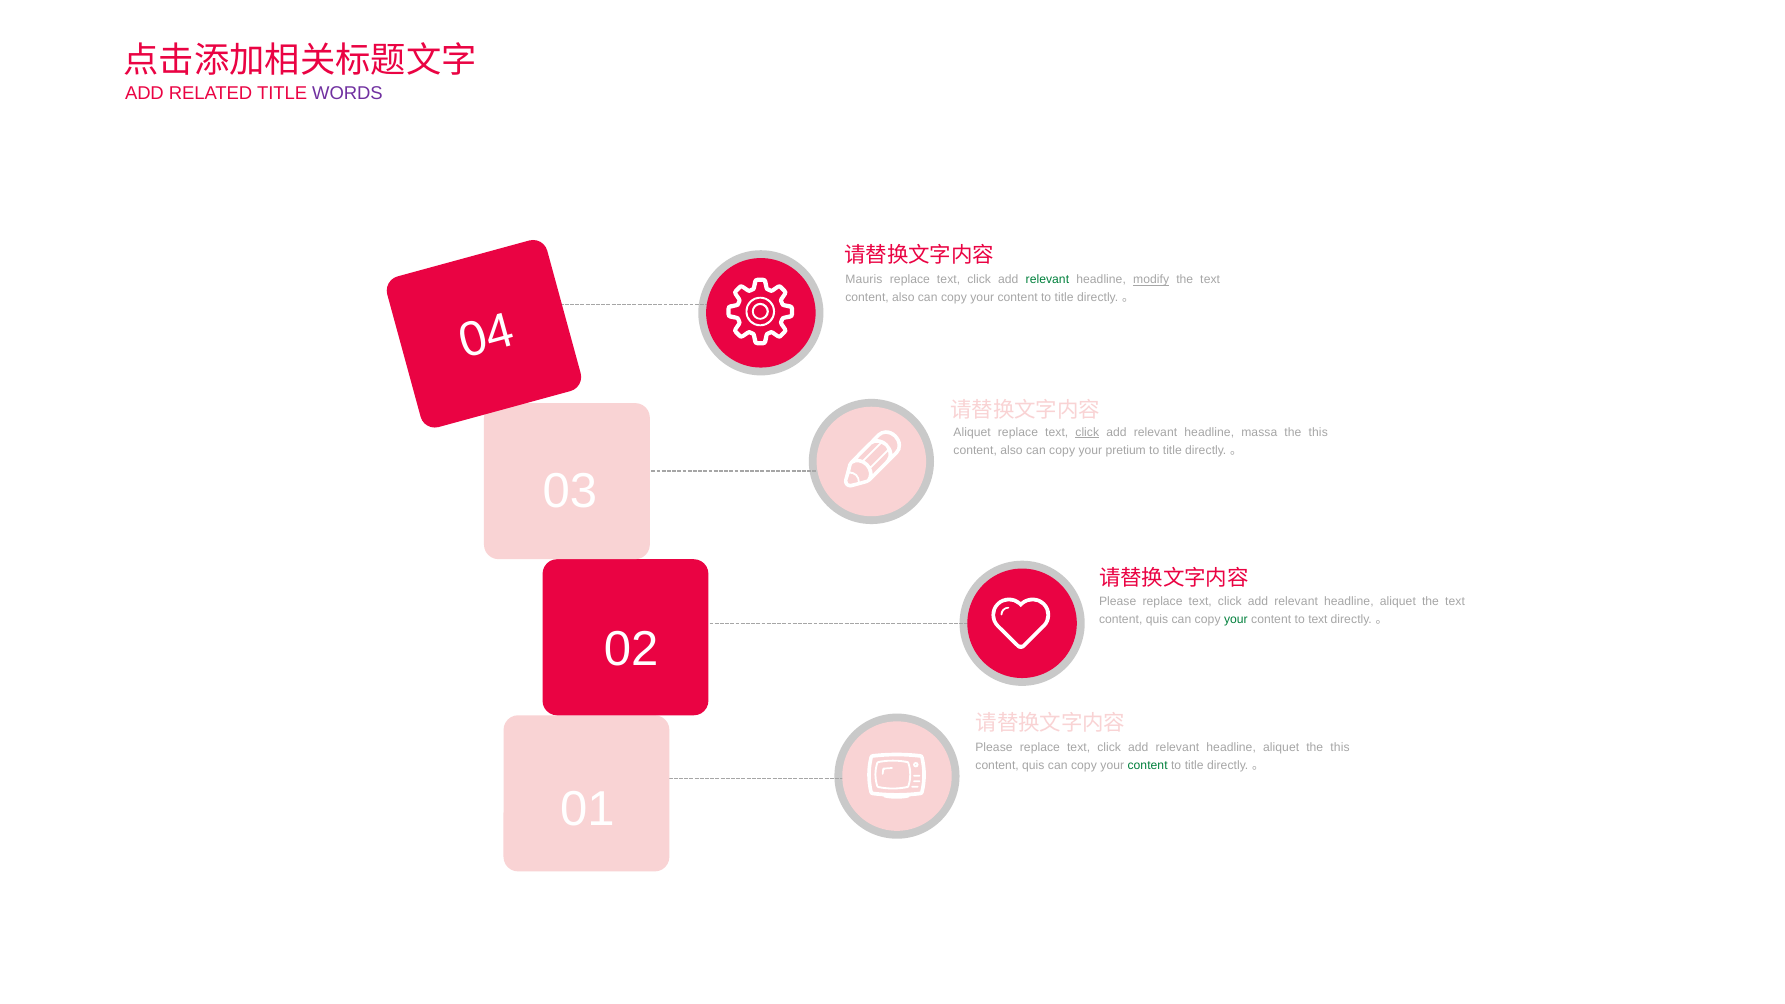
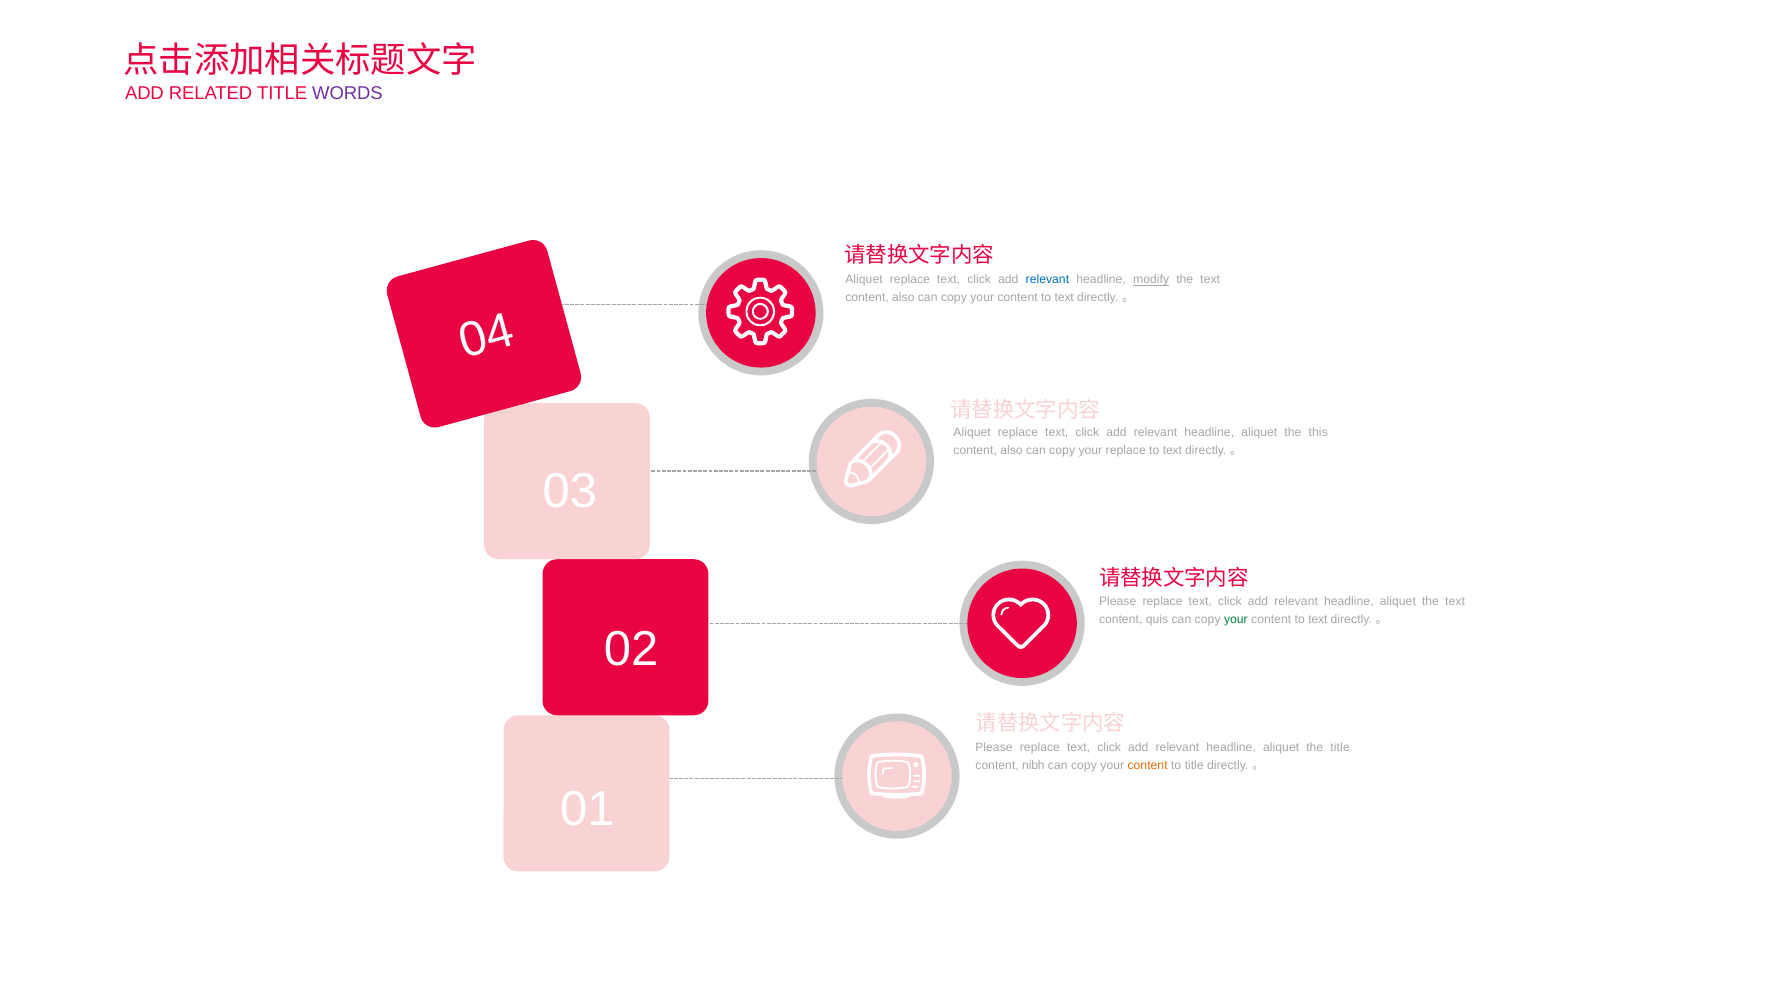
Mauris: Mauris -> Aliquet (864, 280)
relevant colour: green -> blue (1047, 280)
title: title -> text (1064, 298)
click underline: present -> none (1087, 432)
massa: massa -> aliquet (1259, 432)
your pretium: pretium -> replace (1126, 450)
title: title -> text (1172, 450)
this: this -> title (1340, 747)
quis: quis -> nibh (1033, 765)
content colour: green -> orange (1148, 765)
